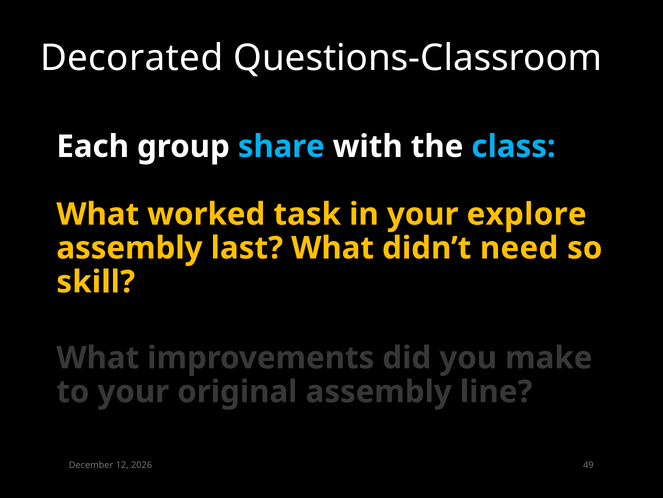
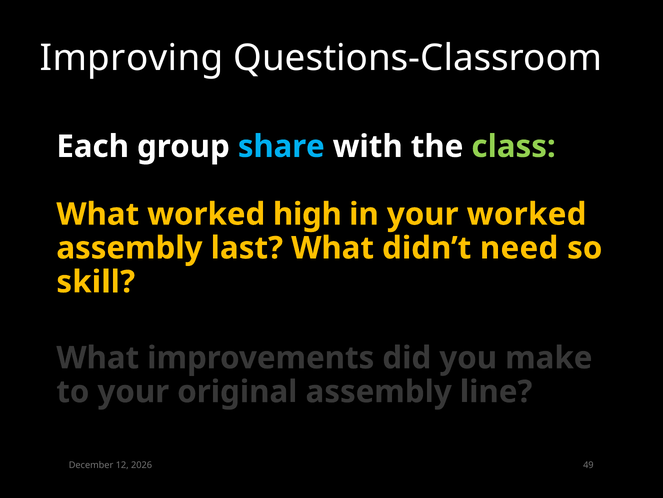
Decorated: Decorated -> Improving (132, 58)
class colour: light blue -> light green (514, 146)
task: task -> high (307, 214)
your explore: explore -> worked (527, 214)
